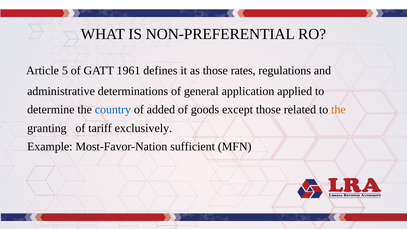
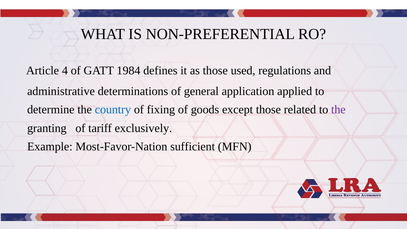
5: 5 -> 4 (65, 71)
1961: 1961 -> 1984 (129, 71)
rates: rates -> used (243, 71)
added: added -> fixing (161, 110)
the colour: orange -> purple (338, 110)
